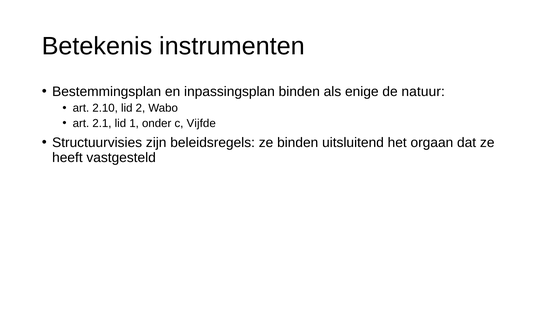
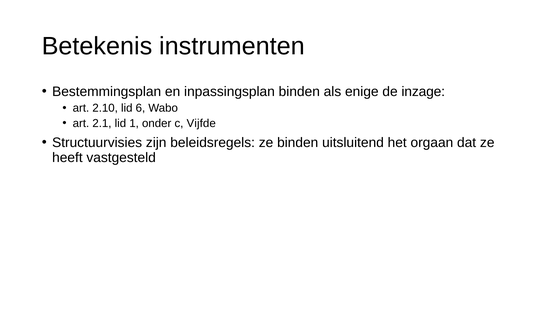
natuur: natuur -> inzage (423, 92)
2: 2 -> 6 (140, 108)
